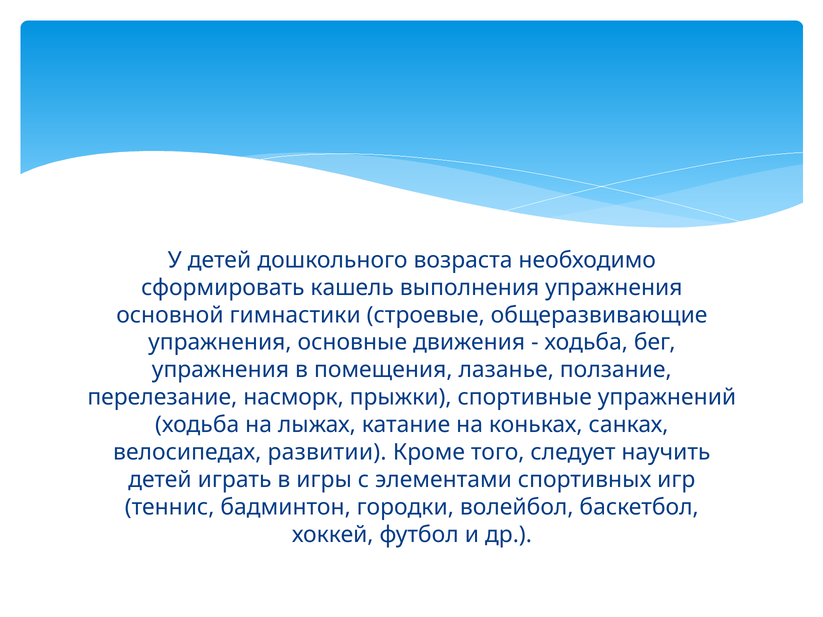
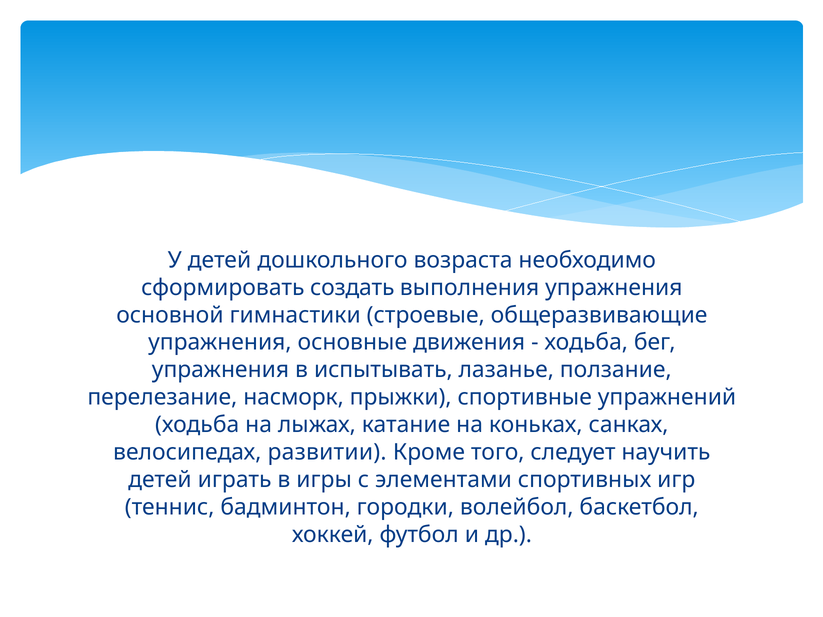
кашель: кашель -> создать (352, 288)
помещения: помещения -> испытывать (383, 370)
